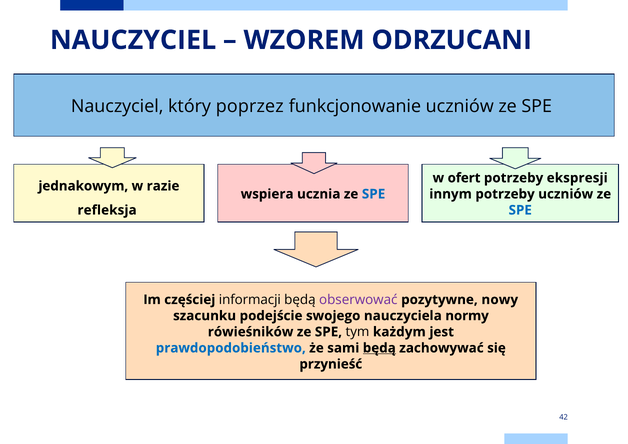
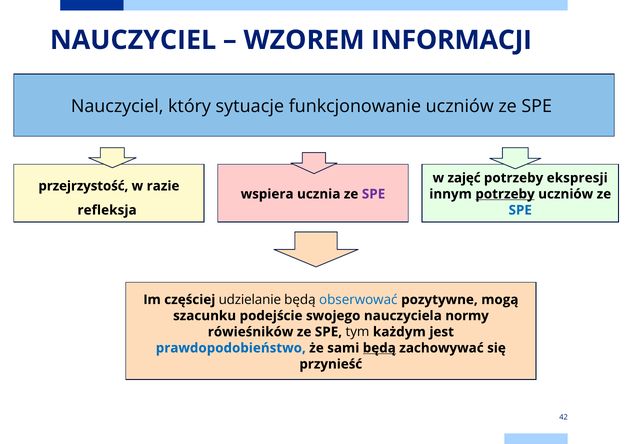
ODRZUCANI: ODRZUCANI -> INFORMACJI (452, 40)
poprzez: poprzez -> sytuacje (250, 106)
ofert: ofert -> zajęć (464, 178)
jednakowym: jednakowym -> przejrzystość (83, 186)
SPE colour: blue -> purple (374, 194)
potrzeby underline: none -> present (505, 194)
informacji: informacji -> udzielanie (250, 300)
obserwować colour: purple -> blue (358, 300)
nowy: nowy -> mogą (500, 300)
